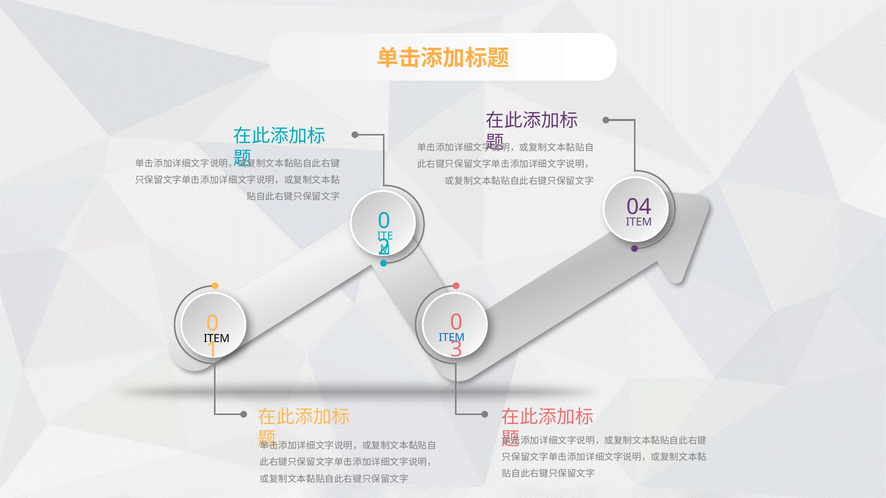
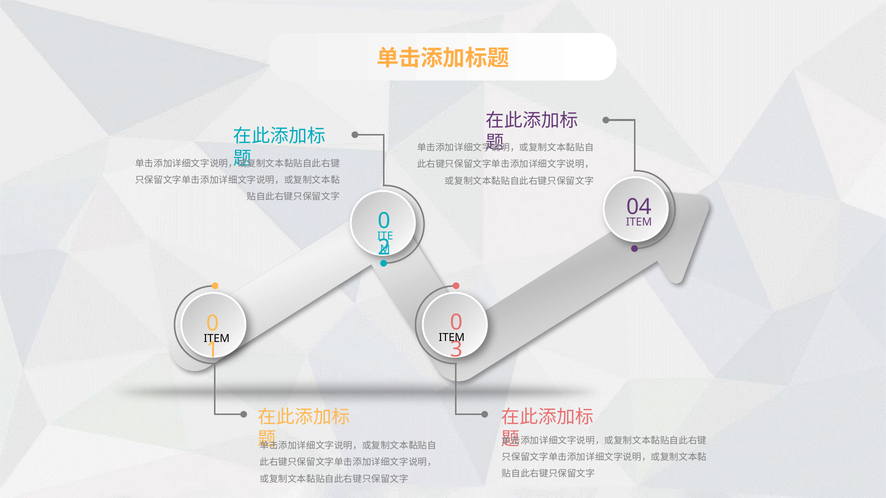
ITEM colour: blue -> black (452, 338)
